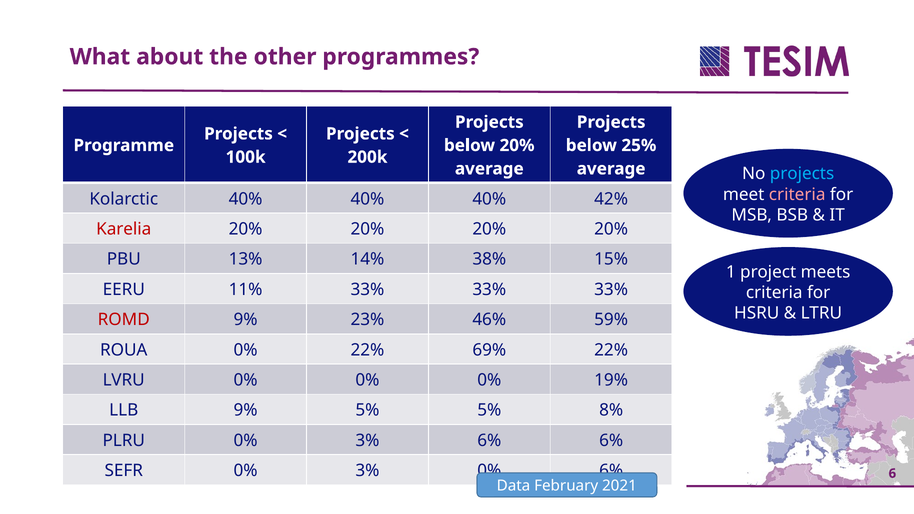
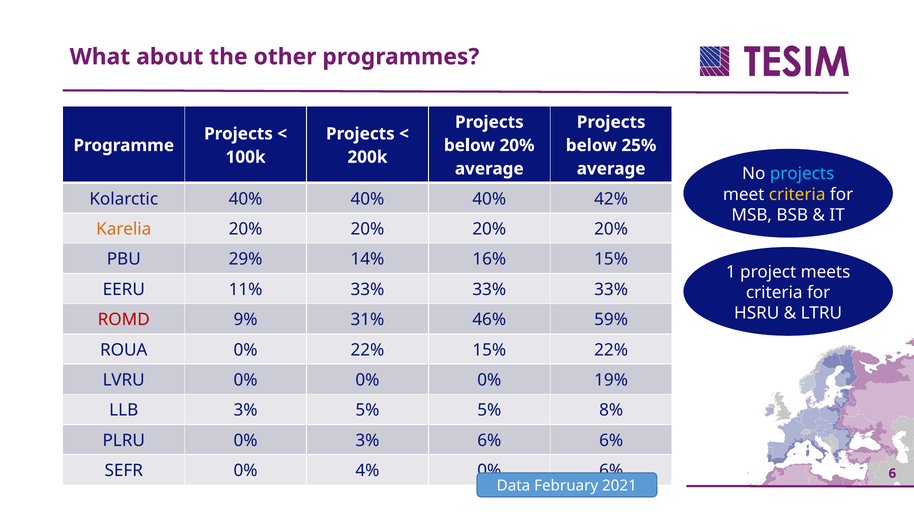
criteria colour: pink -> yellow (797, 194)
Karelia colour: red -> orange (124, 229)
13%: 13% -> 29% (246, 259)
38%: 38% -> 16% (489, 259)
23%: 23% -> 31% (367, 320)
22% 69%: 69% -> 15% (489, 350)
LLB 9%: 9% -> 3% (246, 410)
SEFR 0% 3%: 3% -> 4% (367, 471)
